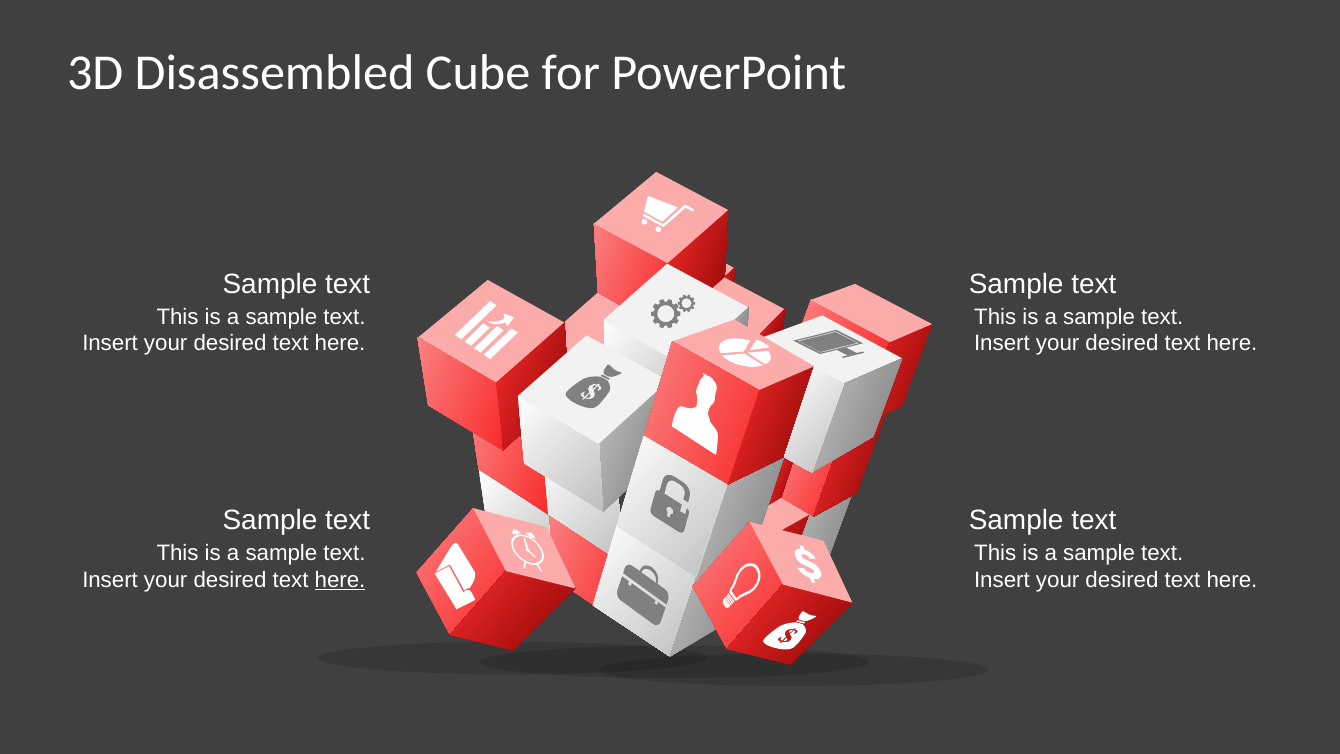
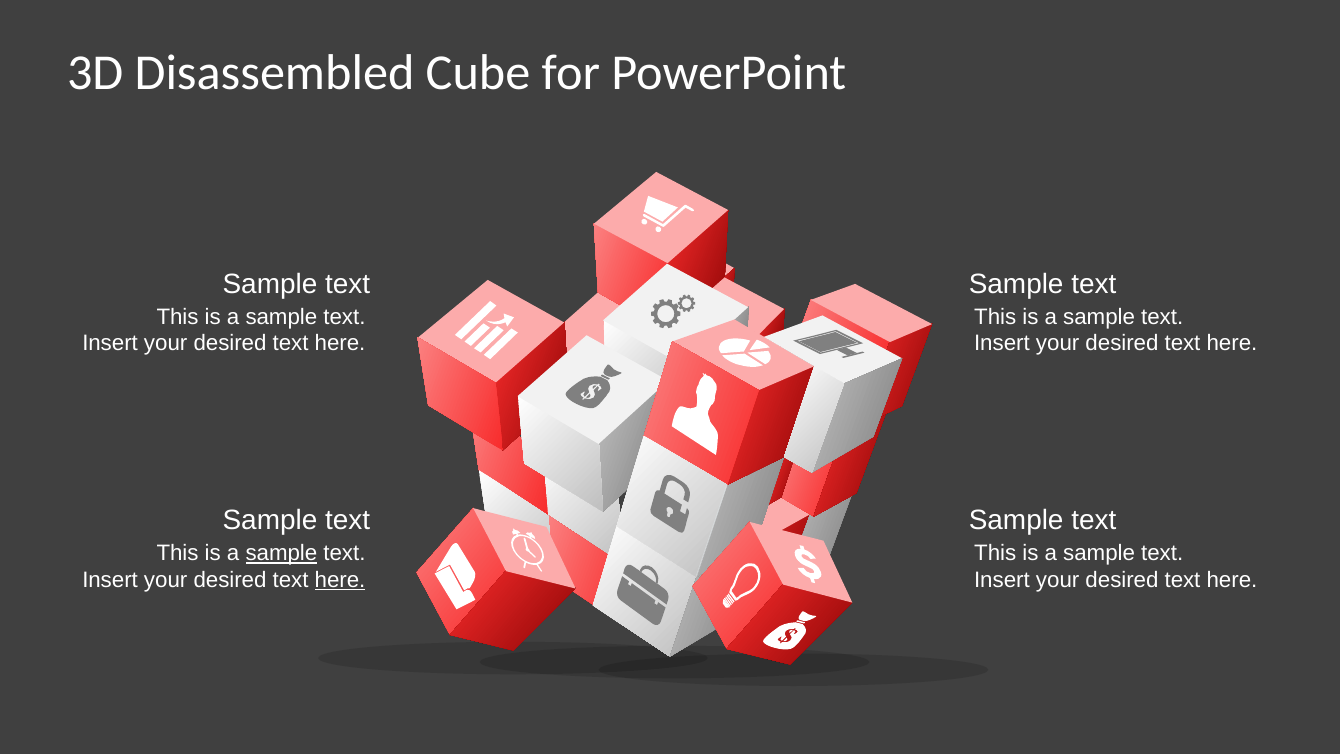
sample underline: none -> present (281, 553)
